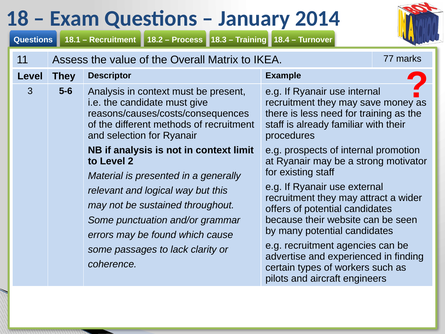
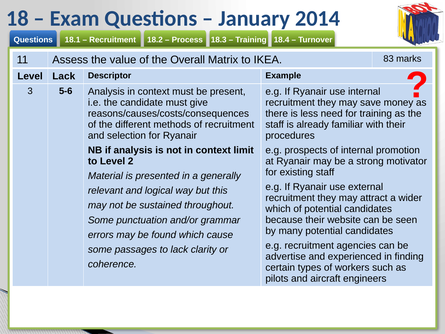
77: 77 -> 83 (389, 59)
Level They: They -> Lack (64, 76)
offers: offers -> which (278, 209)
